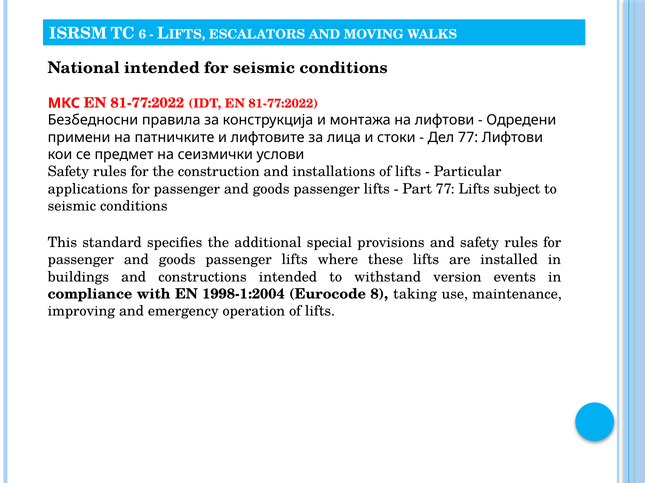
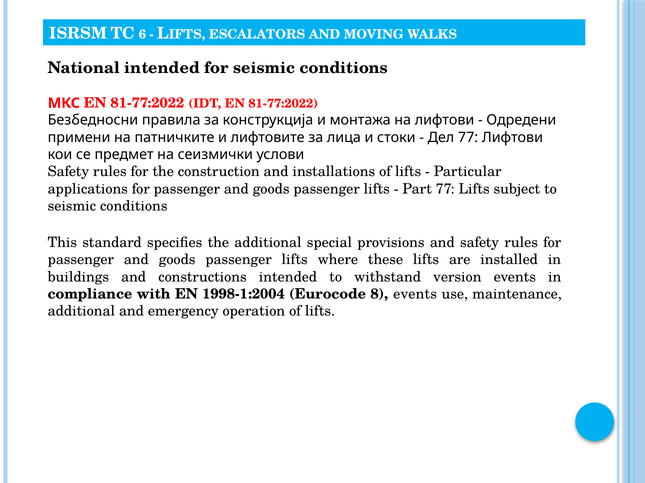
8 taking: taking -> events (415, 295)
improving: improving -> additional (81, 312)
